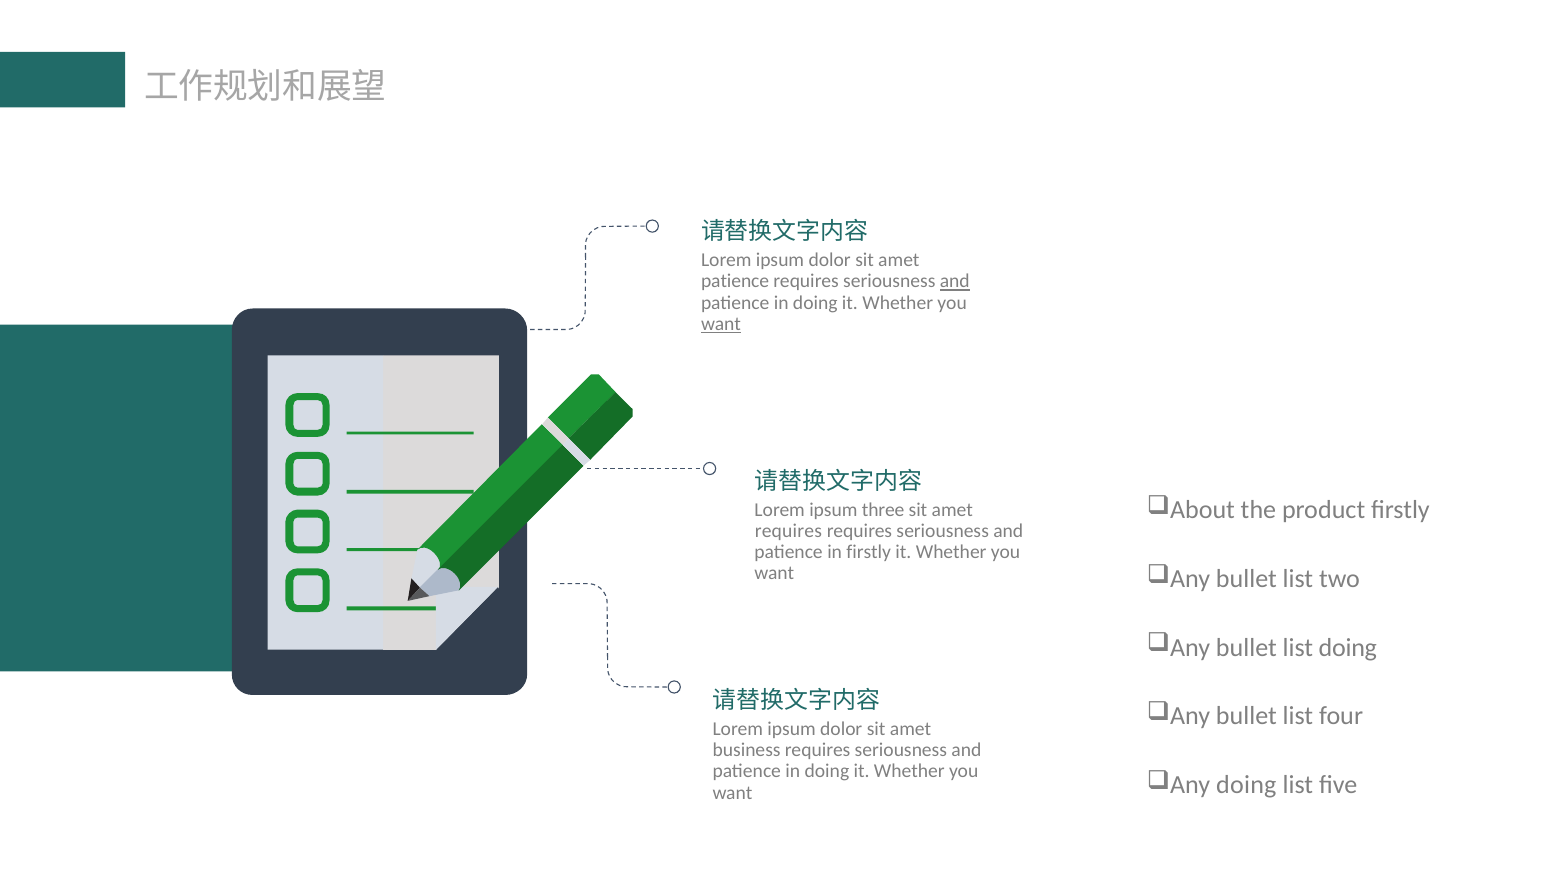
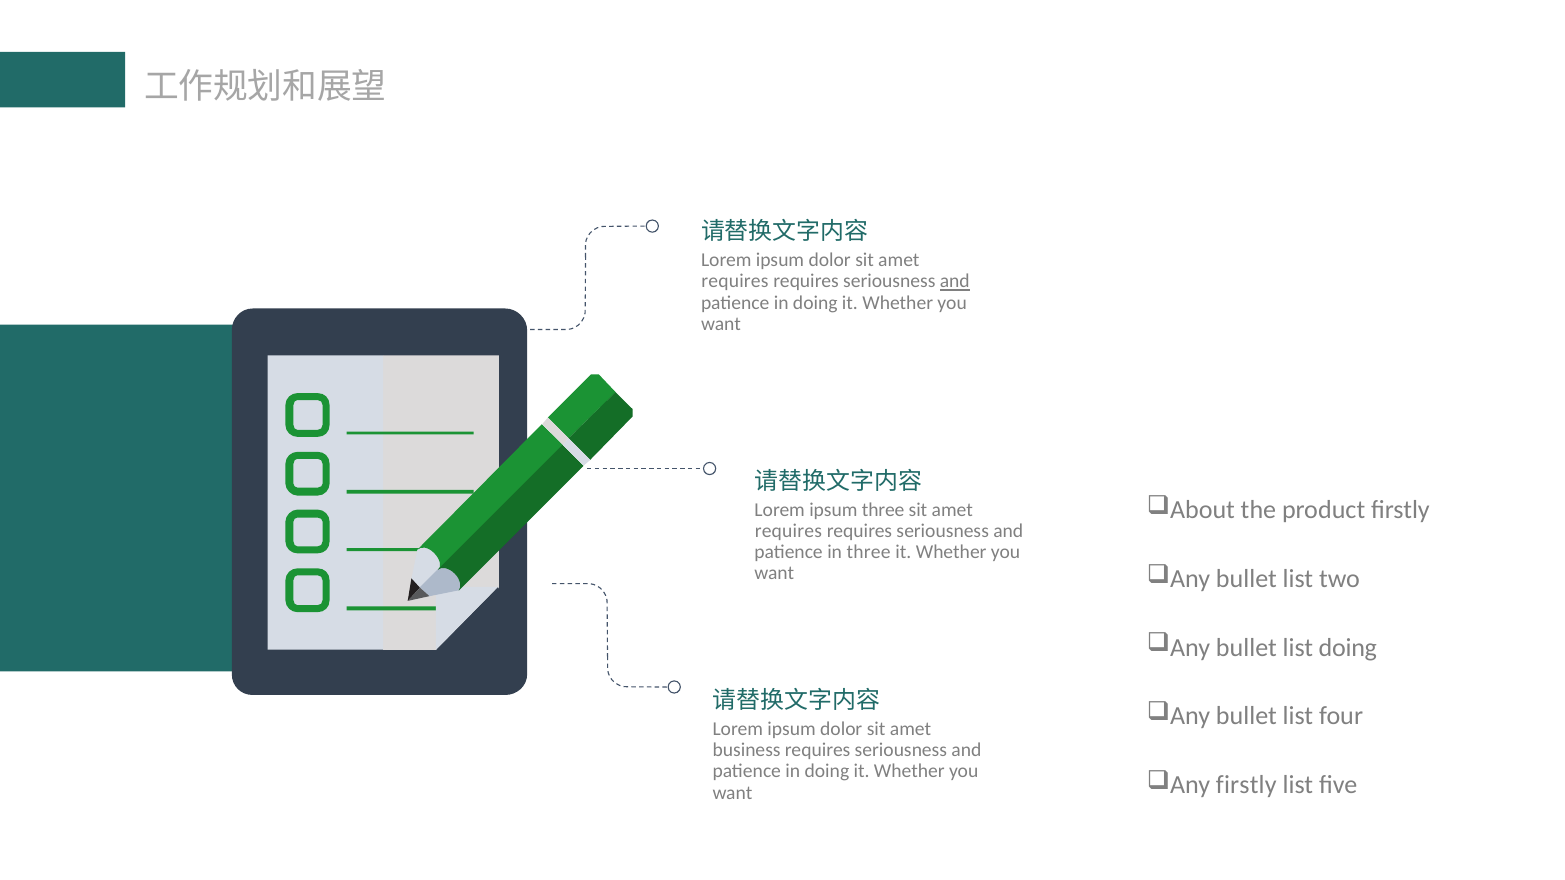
patience: patience -> requires (735, 282)
want underline: present -> none (721, 324)
in firstly: firstly -> three (869, 552)
doing: doing -> firstly (1246, 785)
